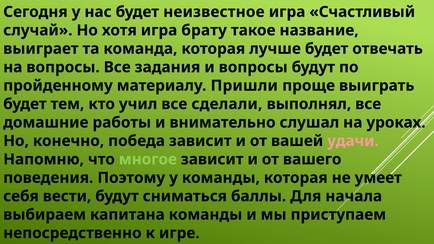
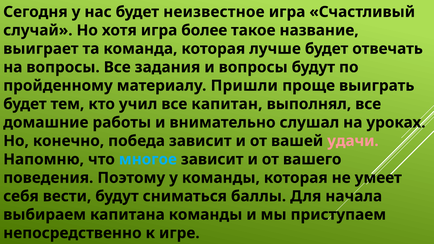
брату: брату -> более (204, 30)
сделали: сделали -> капитан (227, 104)
многое colour: light green -> light blue (148, 159)
